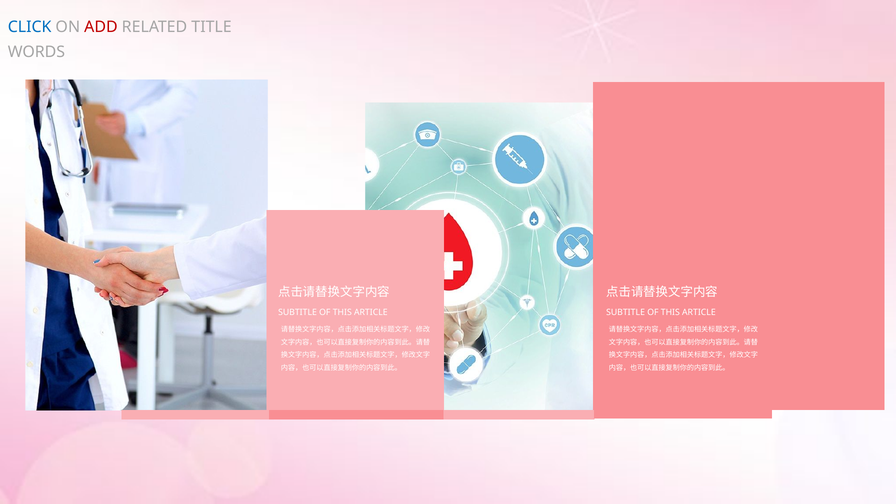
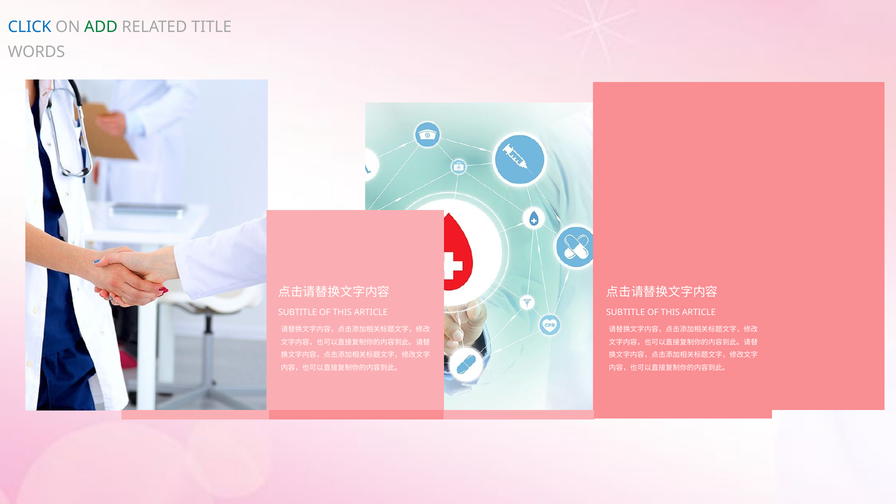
ADD colour: red -> green (101, 27)
